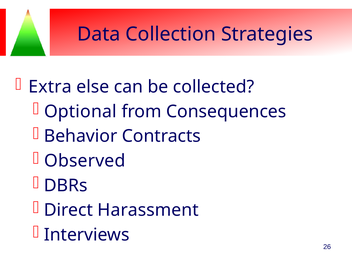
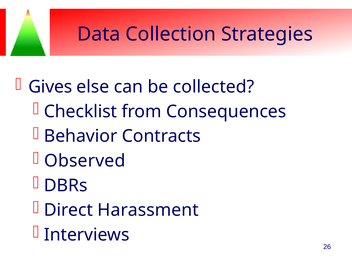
Extra: Extra -> Gives (50, 87)
Optional: Optional -> Checklist (80, 112)
